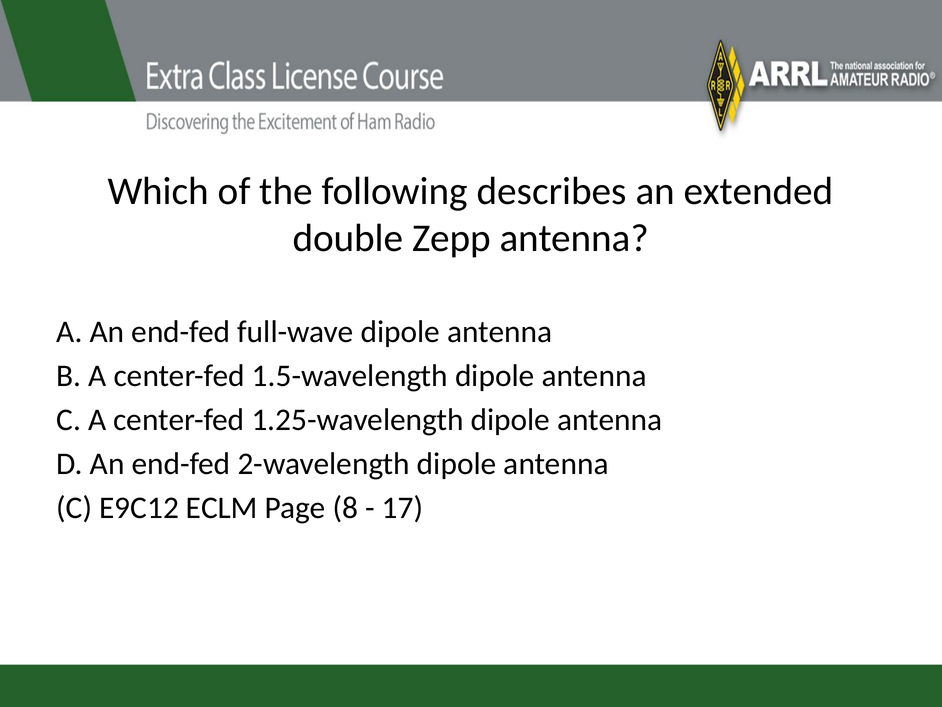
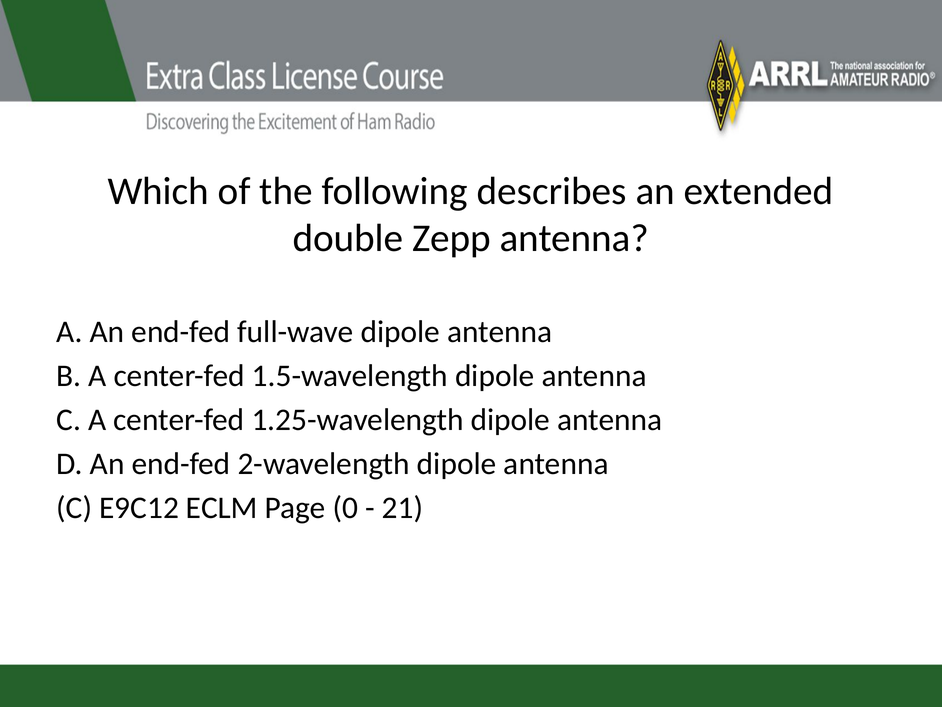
8: 8 -> 0 (345, 508)
17: 17 -> 21 (402, 508)
